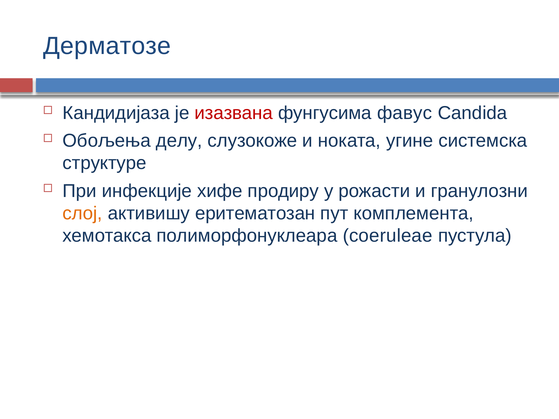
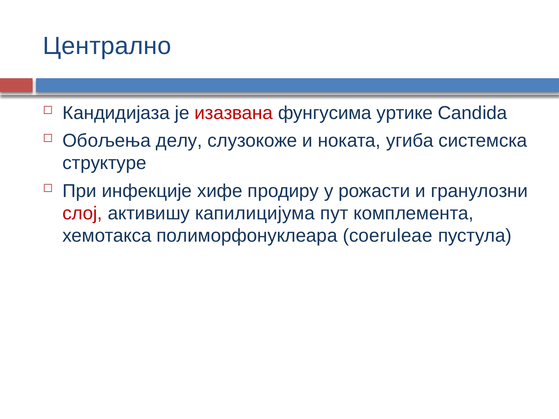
Дерматозе: Дерматозе -> Централно (107, 46)
фавус: фавус -> уртике (405, 113)
угине: угине -> угиба (410, 141)
слој colour: orange -> red (83, 213)
еритематозан: еритематозан -> капилицијума (255, 213)
